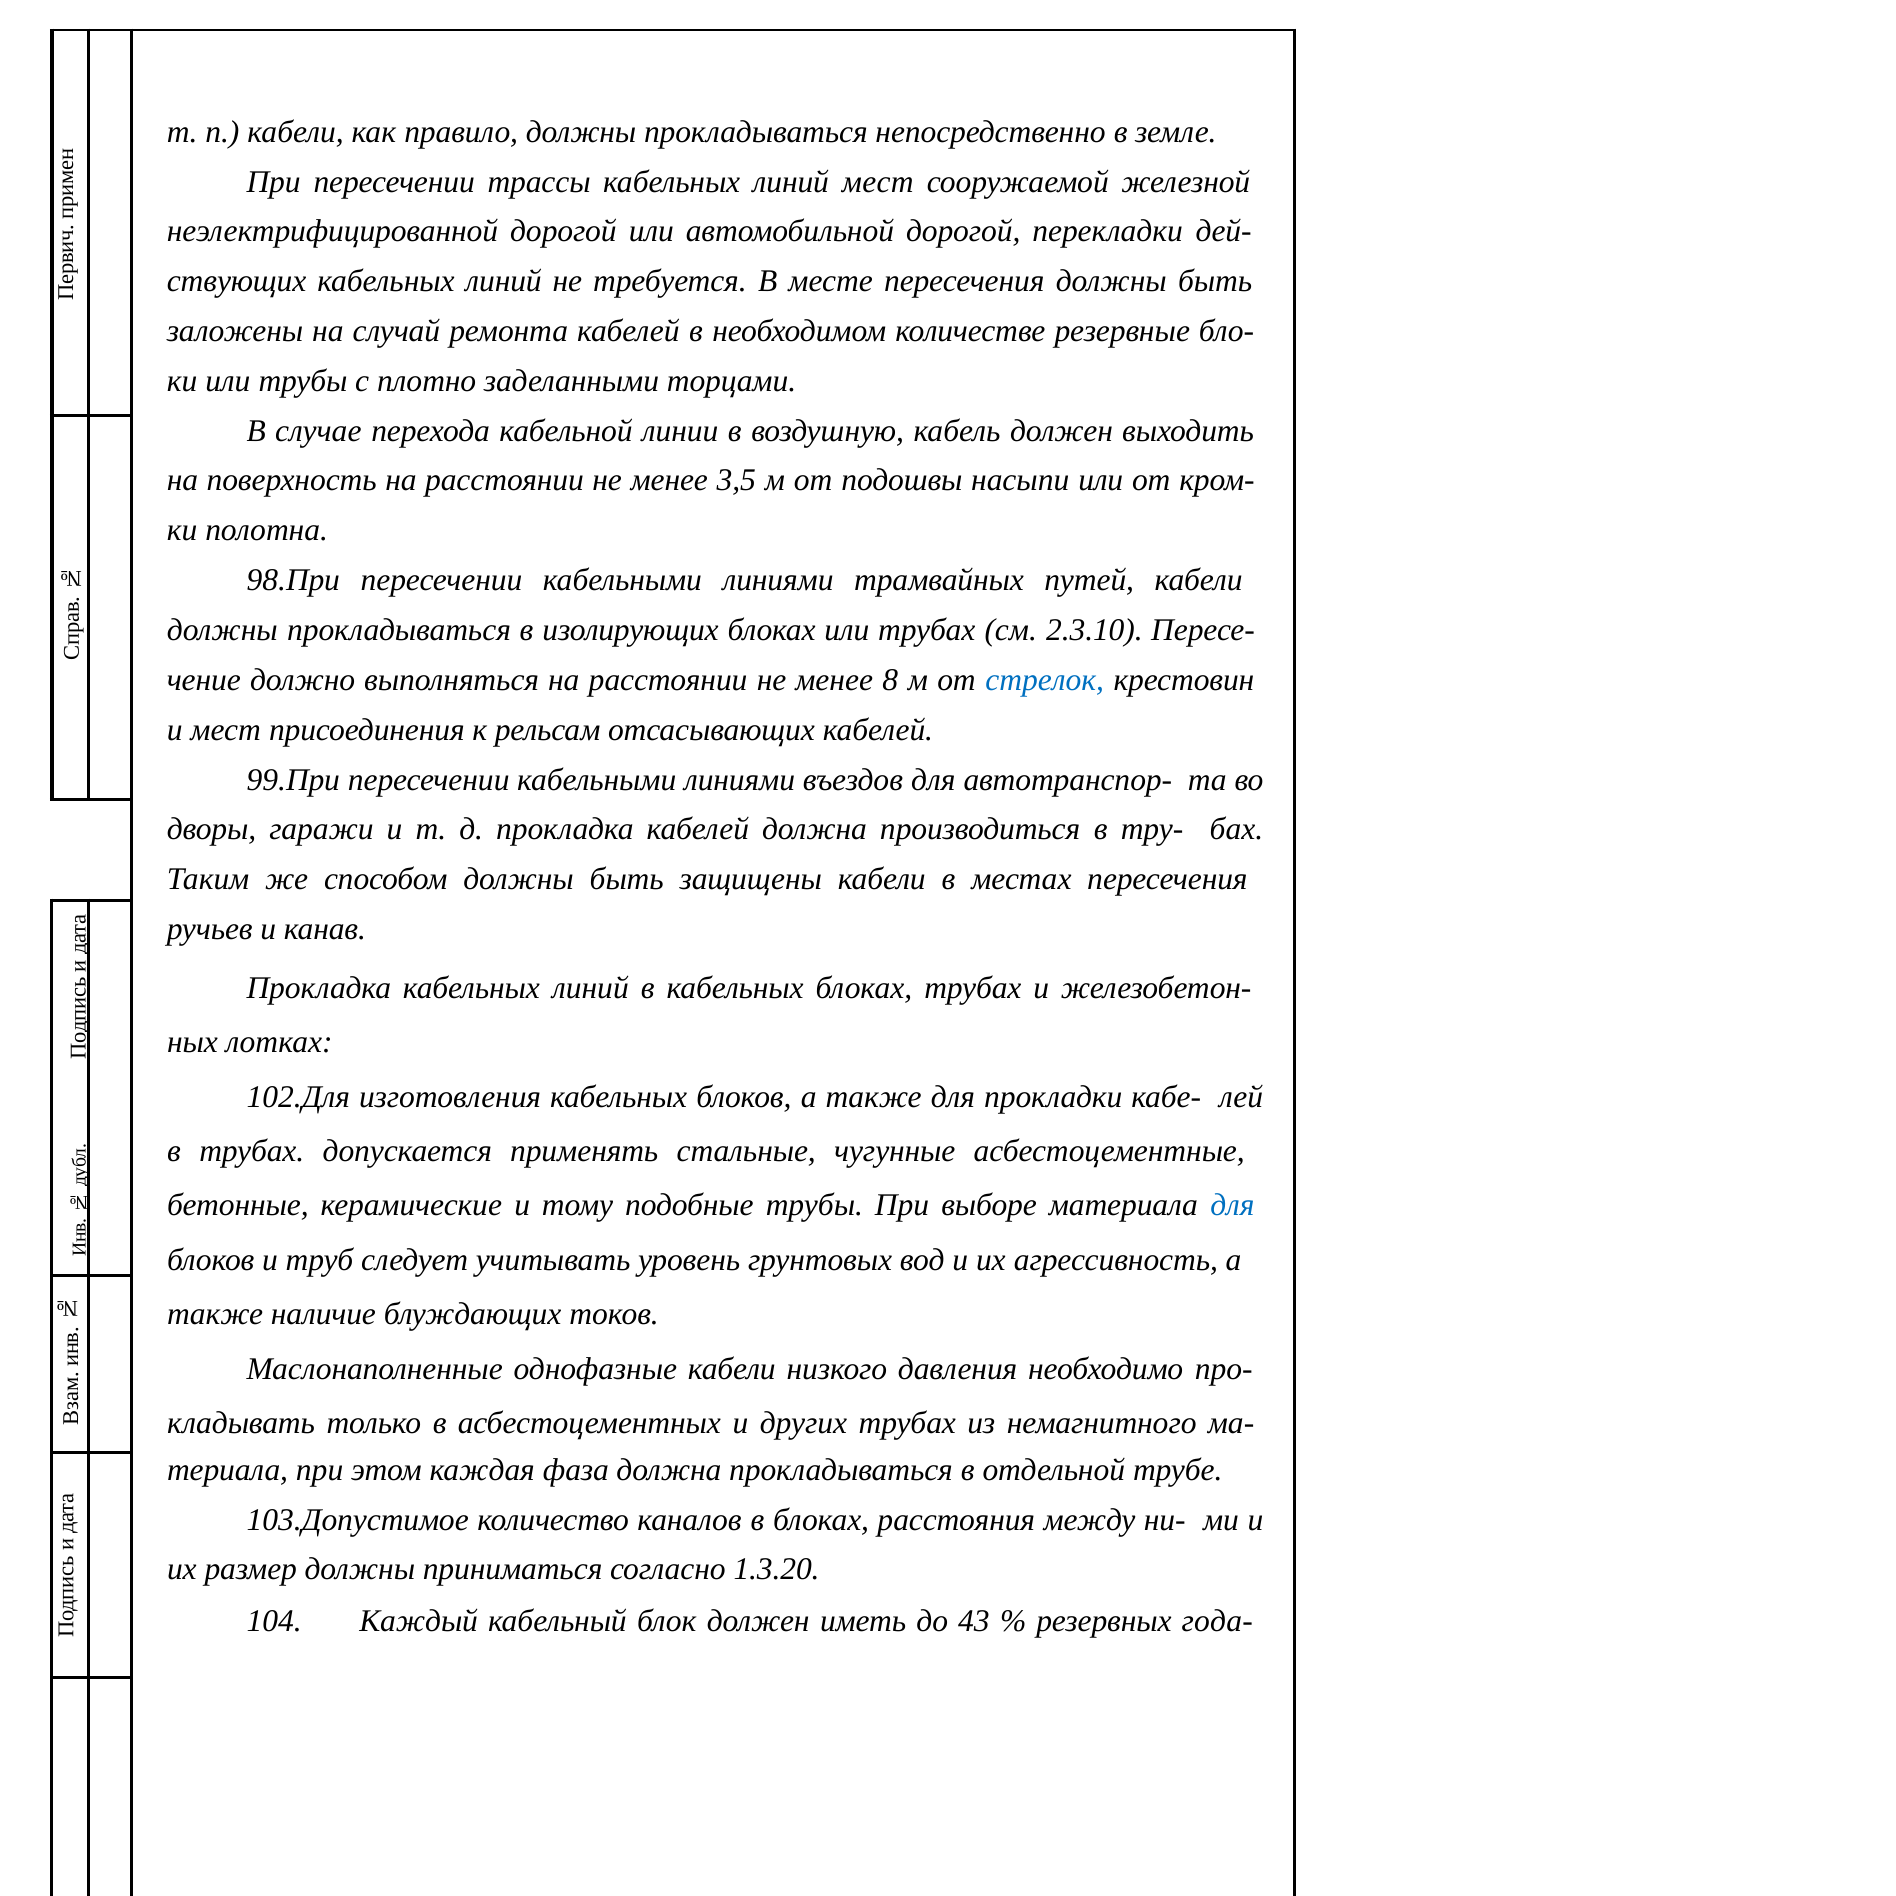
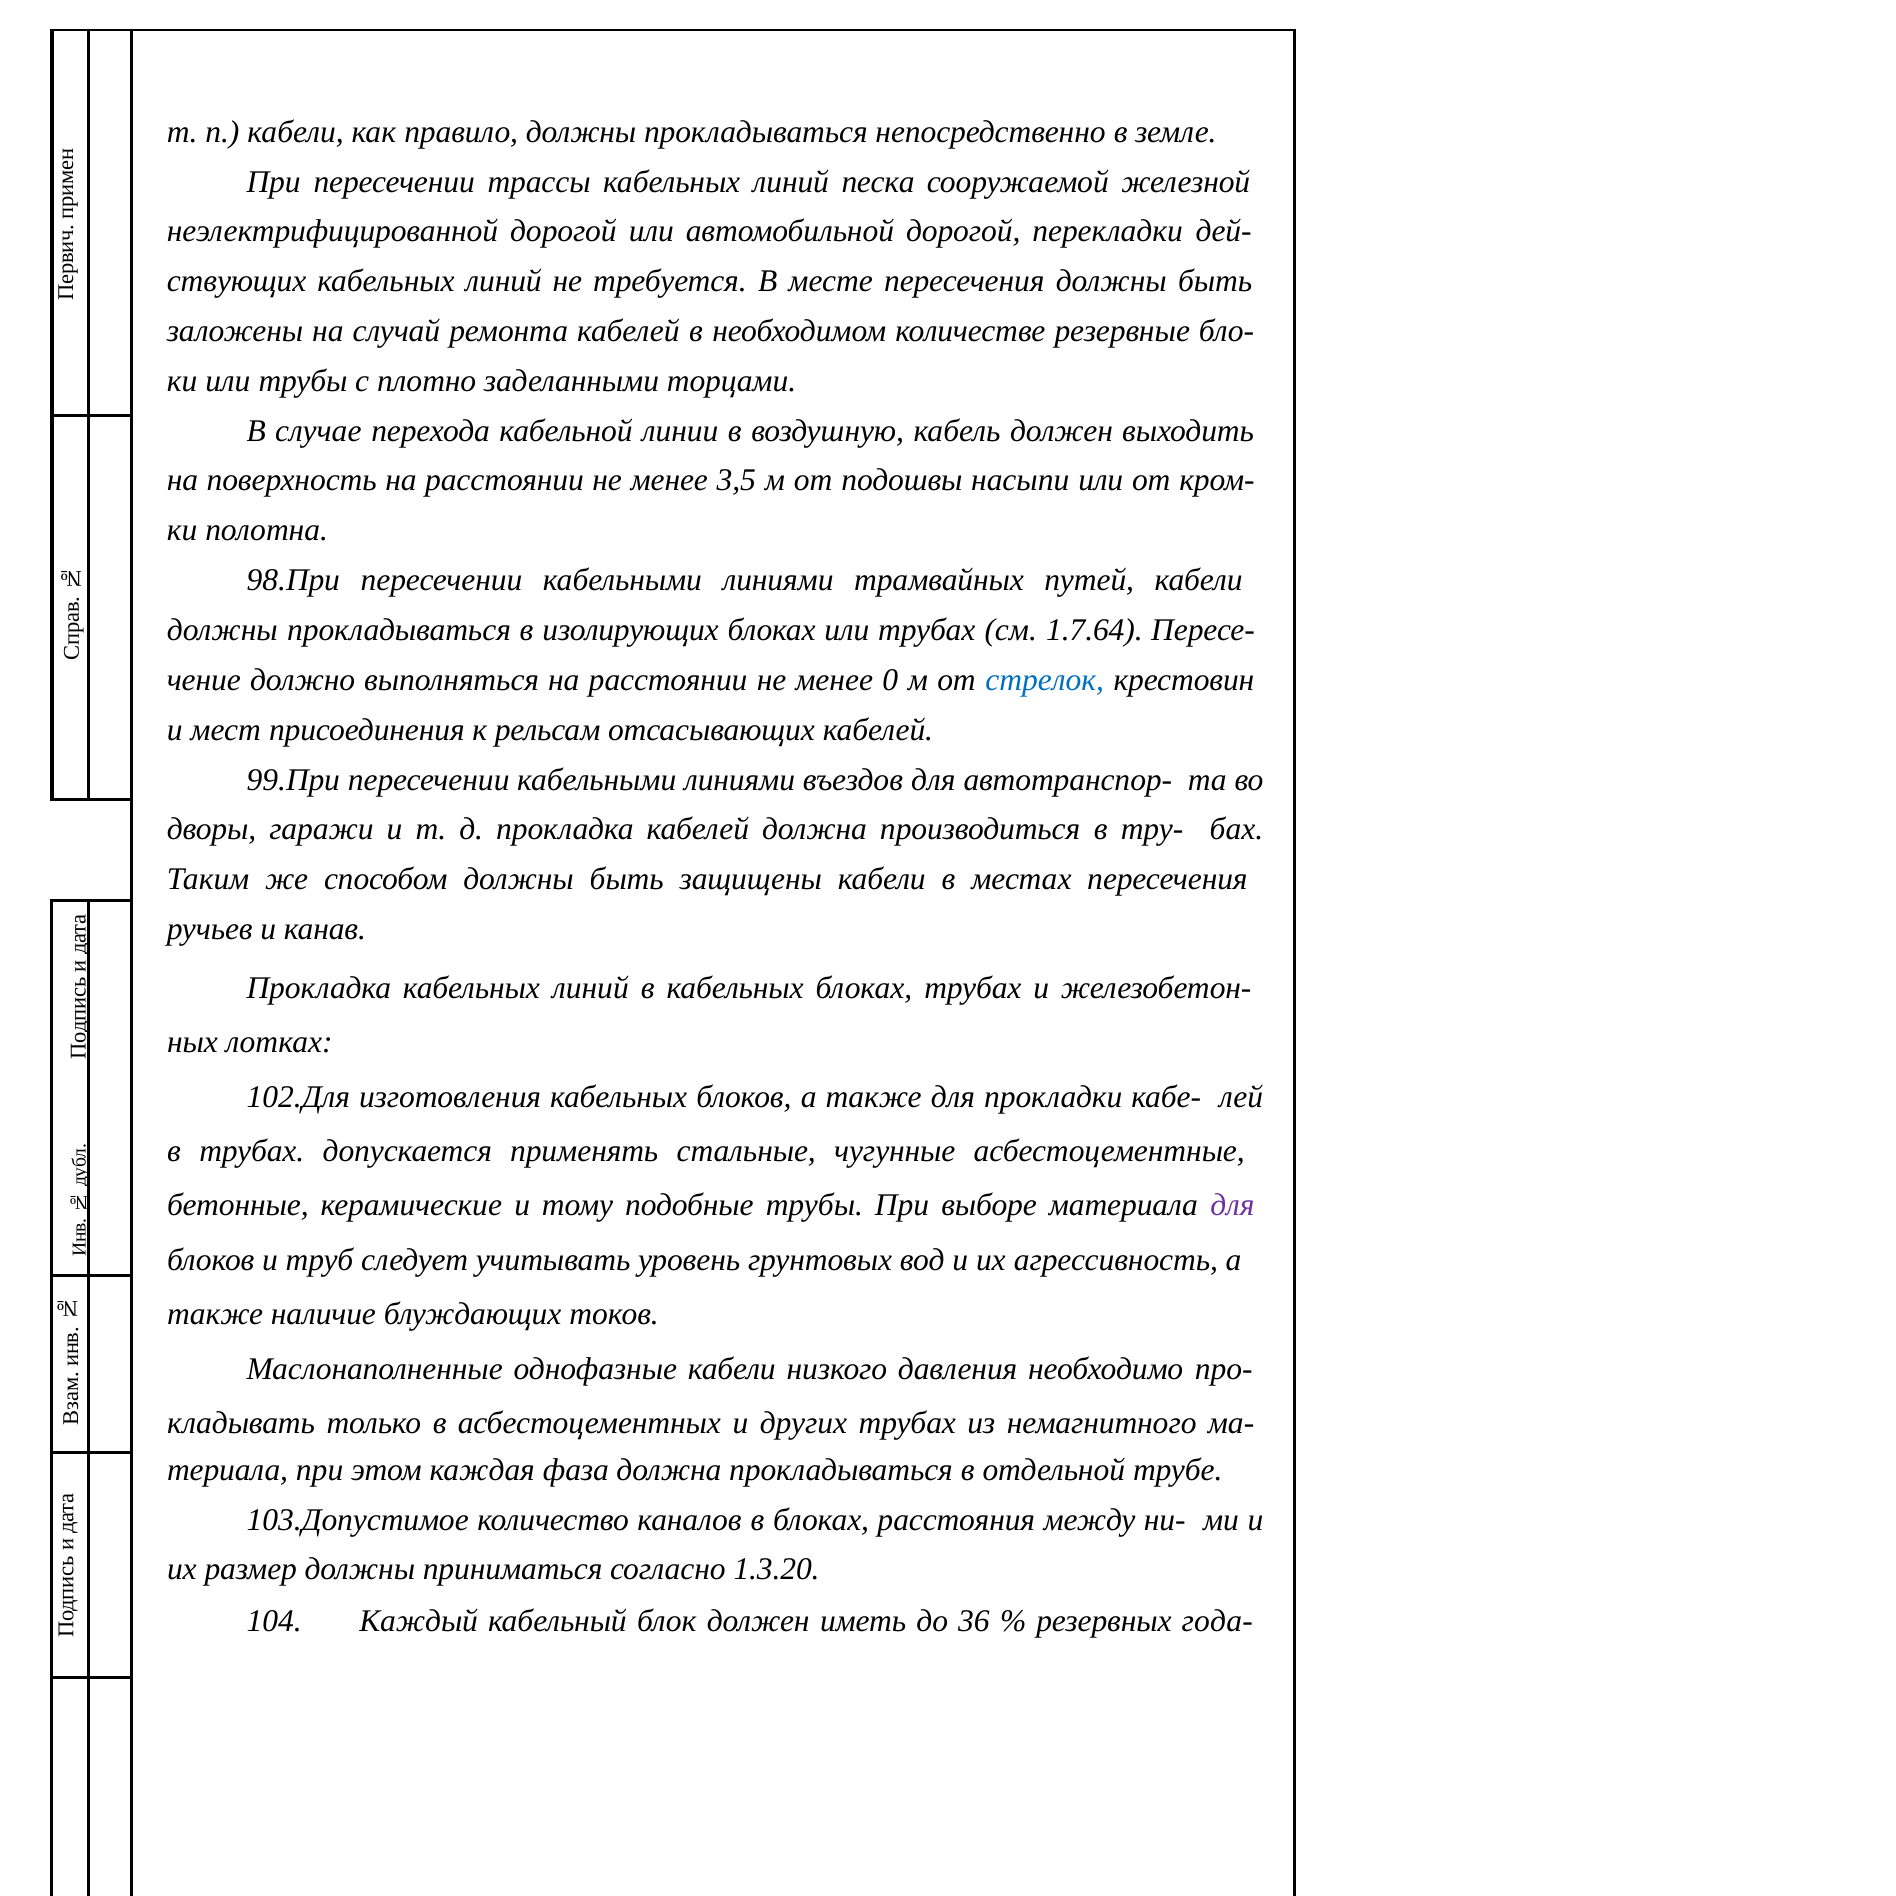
линий мест: мест -> песка (878, 182)
2.3.10: 2.3.10 -> 1.7.64 (1094, 630)
8: 8 -> 0 (890, 680)
для colour: blue -> purple (1232, 1205)
43: 43 -> 36 (974, 1621)
